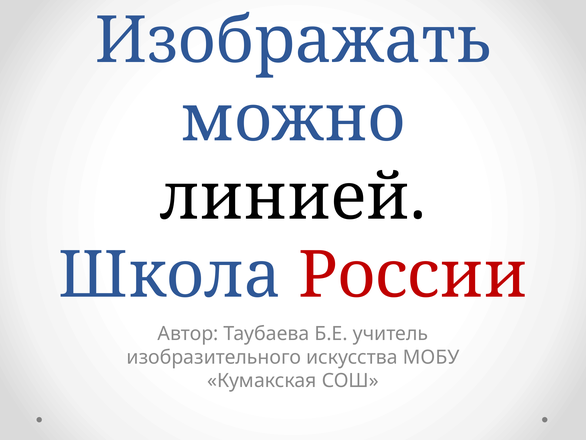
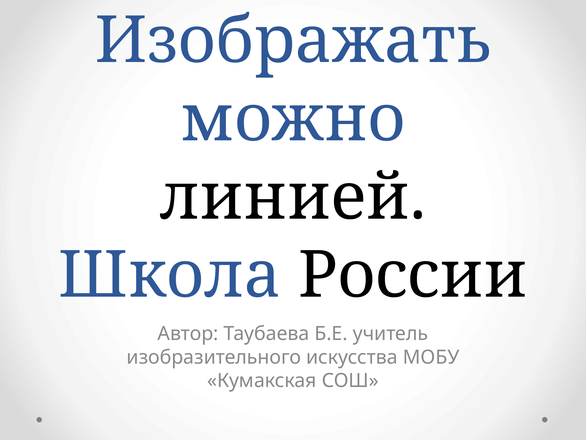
России colour: red -> black (413, 275)
